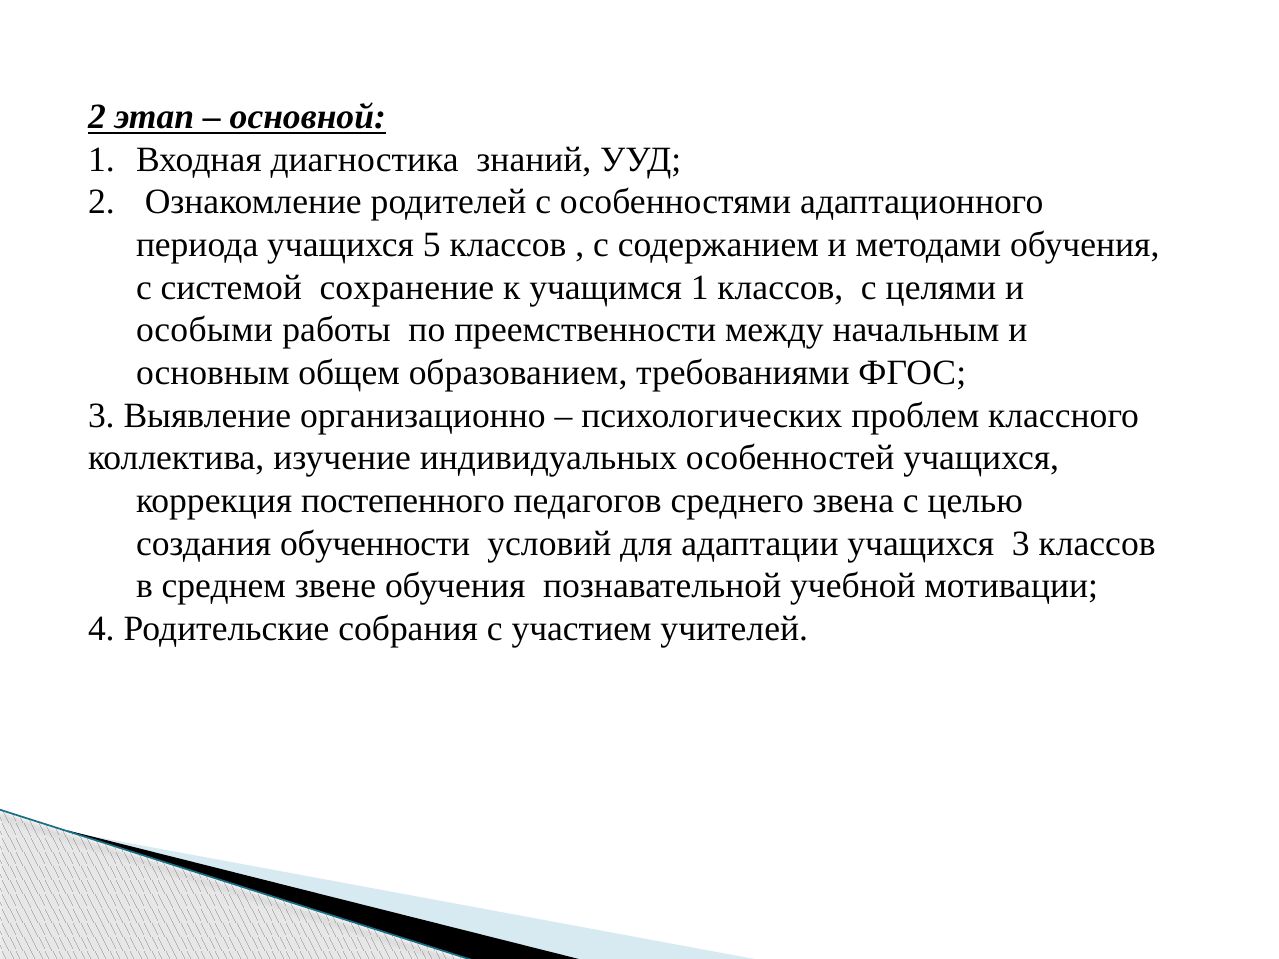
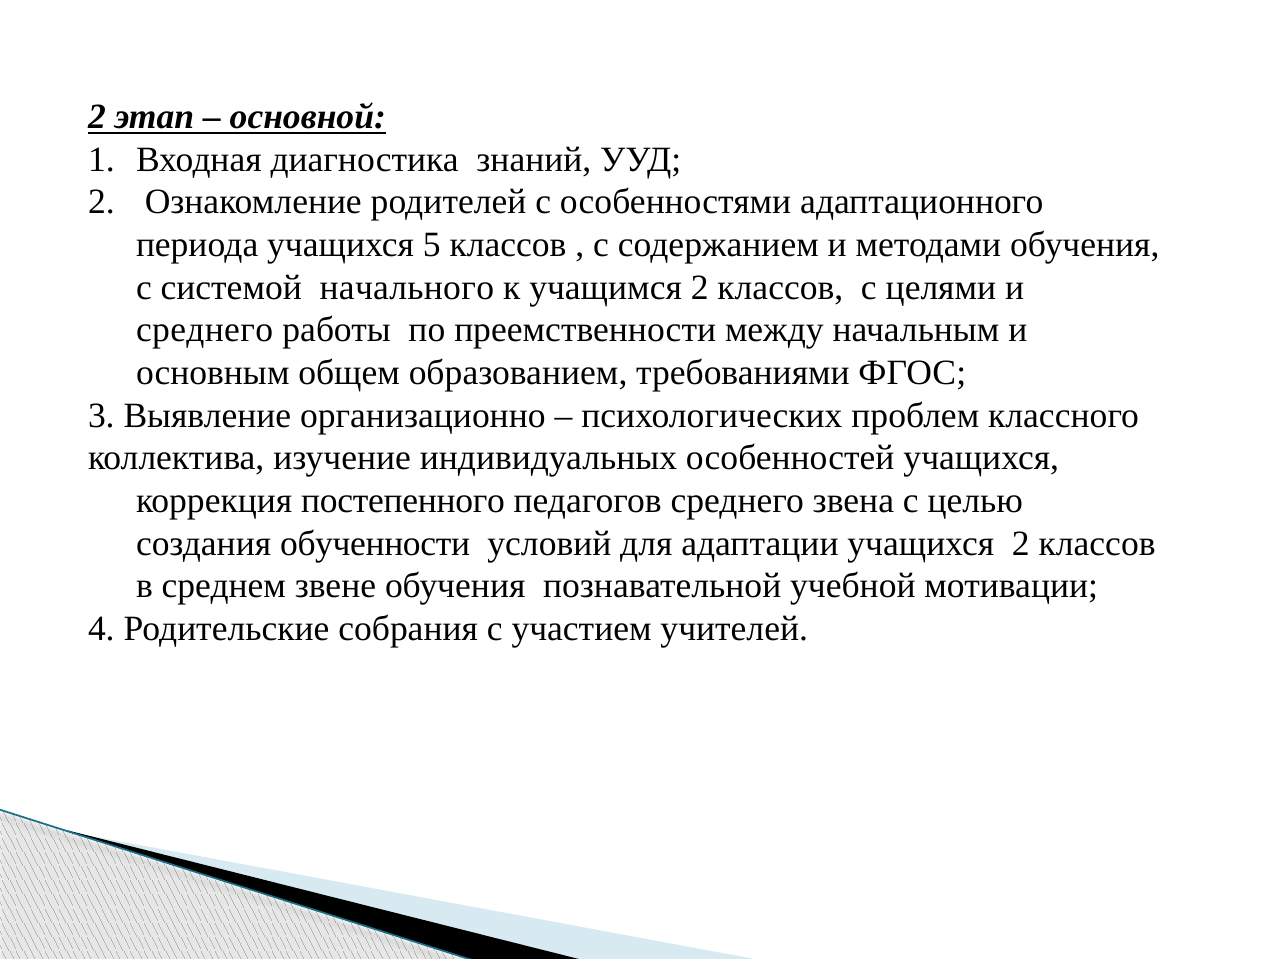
сохранение: сохранение -> начального (407, 288)
учащимся 1: 1 -> 2 (700, 288)
особыми: особыми -> среднего (205, 330)
учащихся 3: 3 -> 2 (1021, 543)
